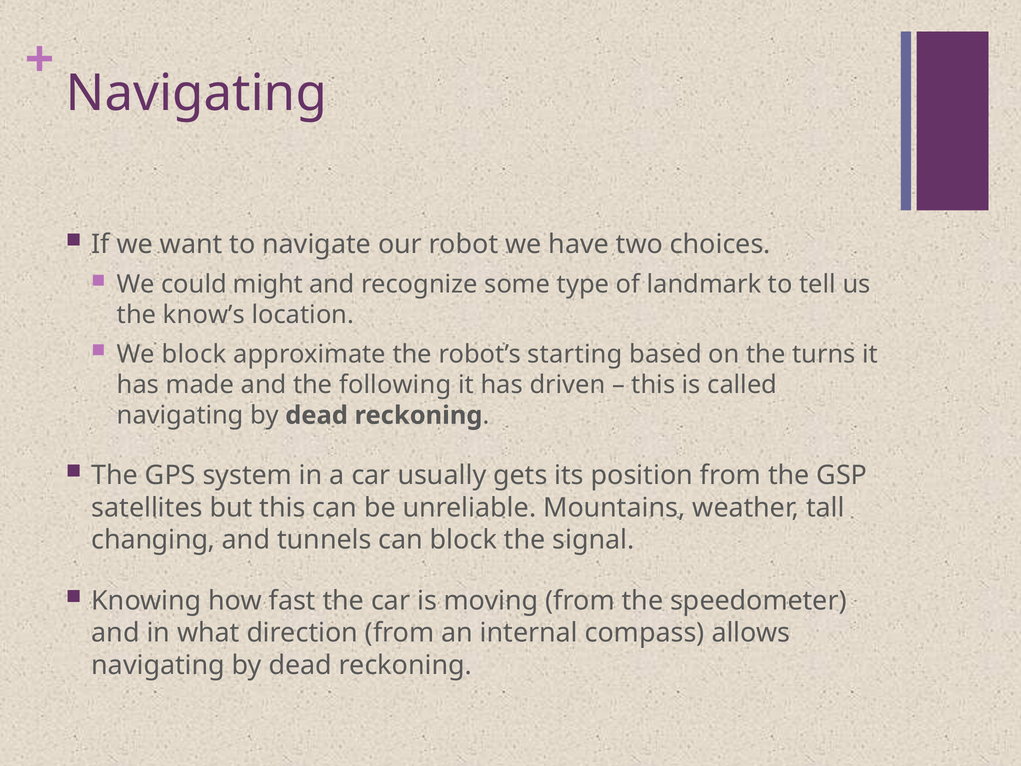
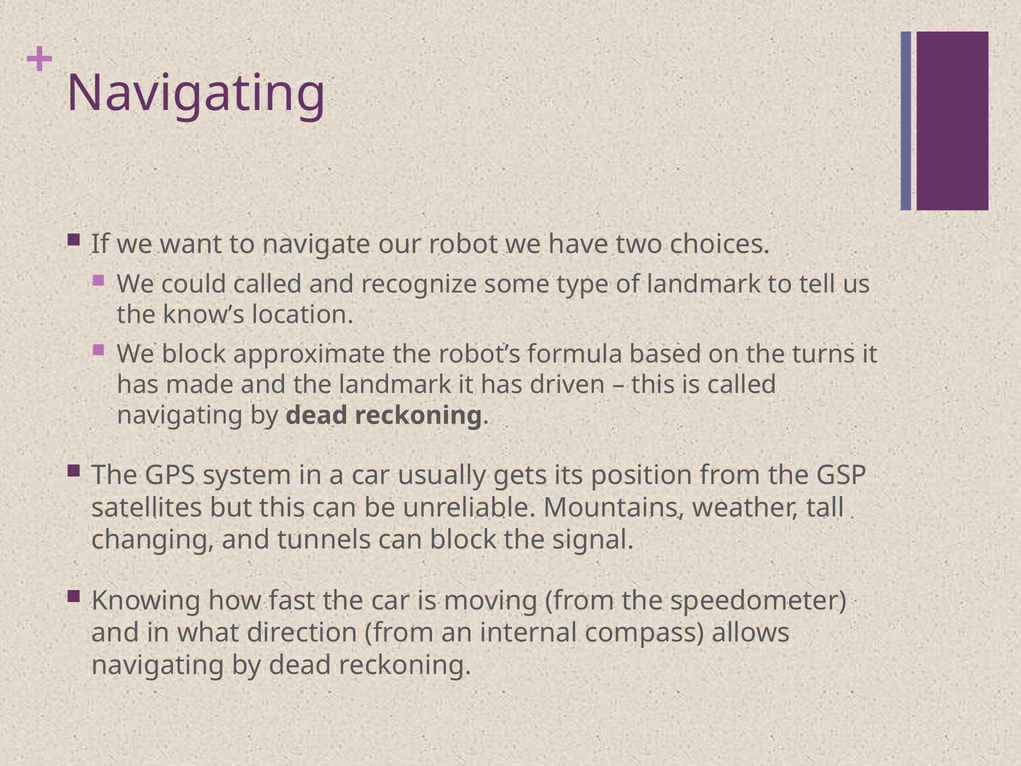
could might: might -> called (268, 284)
starting: starting -> formula (575, 354)
the following: following -> landmark (395, 385)
